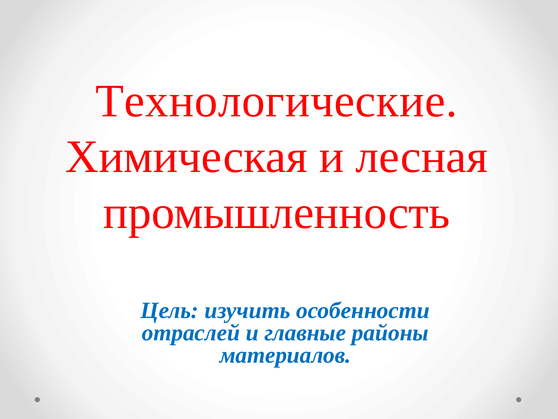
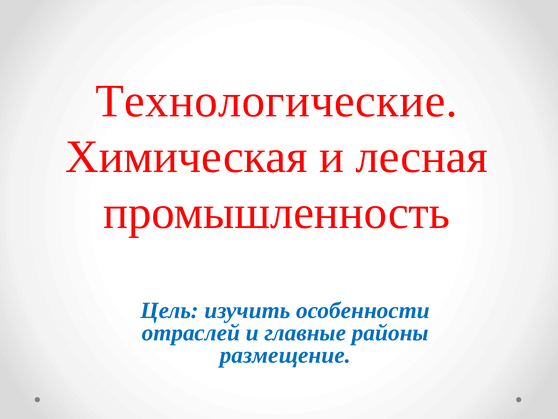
материалов: материалов -> размещение (285, 355)
